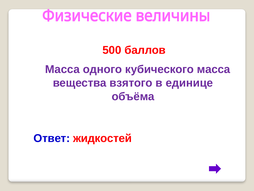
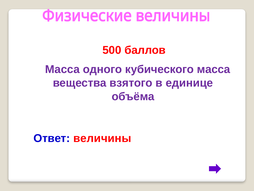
жидкостей: жидкостей -> величины (102, 138)
